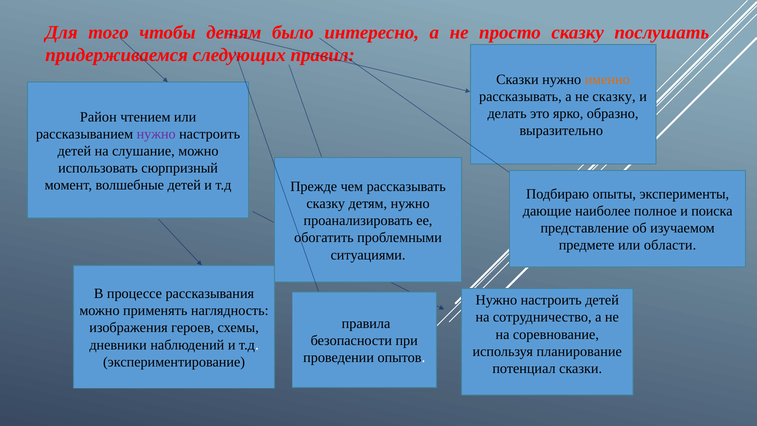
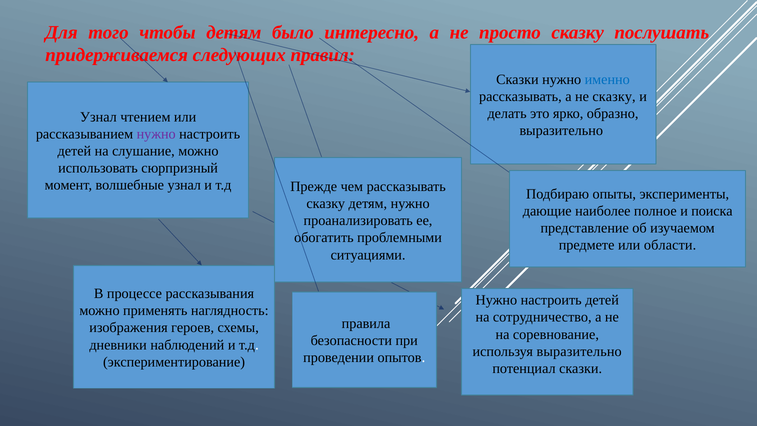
именно colour: orange -> blue (607, 80)
Район: Район -> Узнал (98, 117)
волшебные детей: детей -> узнал (184, 185)
используя планирование: планирование -> выразительно (579, 351)
